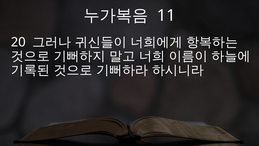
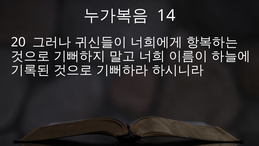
11: 11 -> 14 (166, 16)
